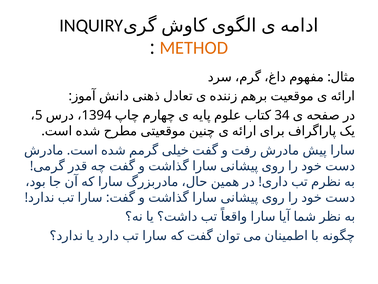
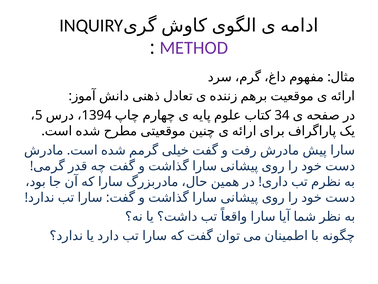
METHOD colour: orange -> purple (194, 48)
